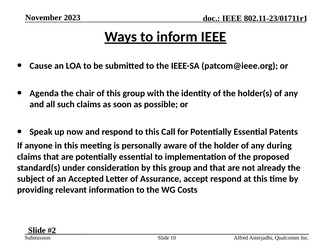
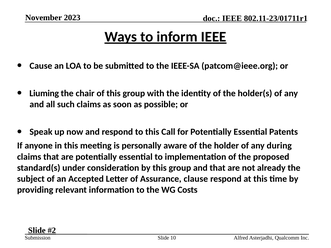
Agenda: Agenda -> Liuming (44, 93)
accept: accept -> clause (196, 179)
